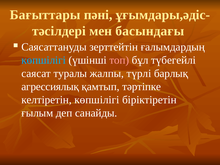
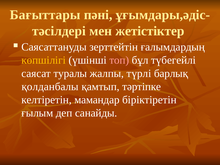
басындағы: басындағы -> жетістіктер (150, 31)
көпшілігі colour: light blue -> yellow (44, 60)
агрессиялық: агрессиялық -> қолданбалы (50, 87)
келтіретін көпшілігі: көпшілігі -> мамандар (97, 100)
